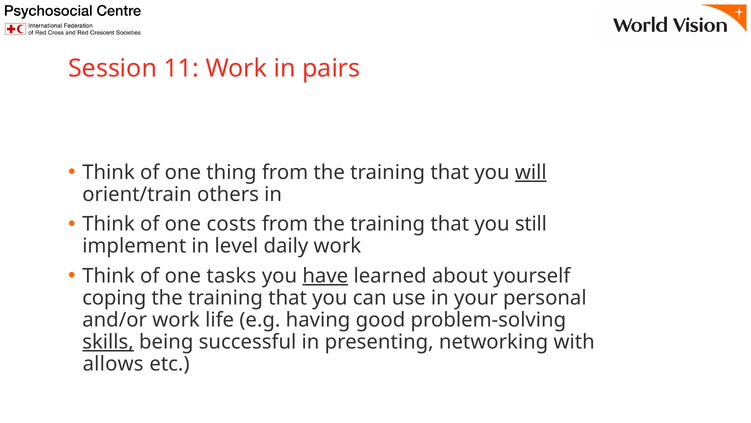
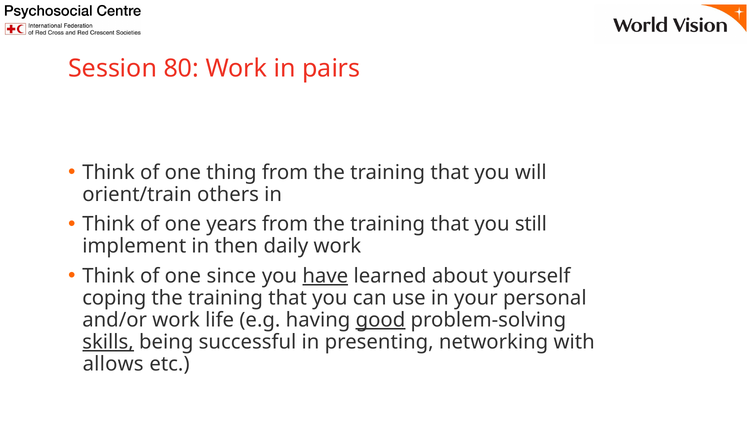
11: 11 -> 80 (181, 68)
will underline: present -> none (531, 172)
costs: costs -> years (232, 224)
level: level -> then (236, 246)
tasks: tasks -> since (231, 276)
good underline: none -> present (380, 320)
